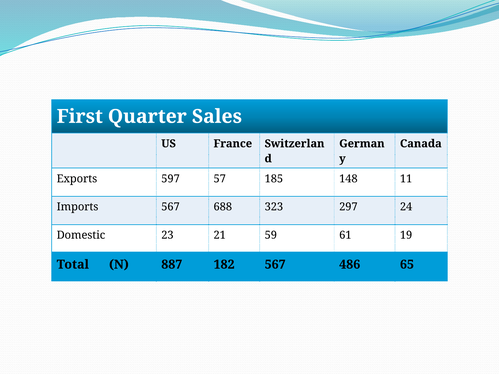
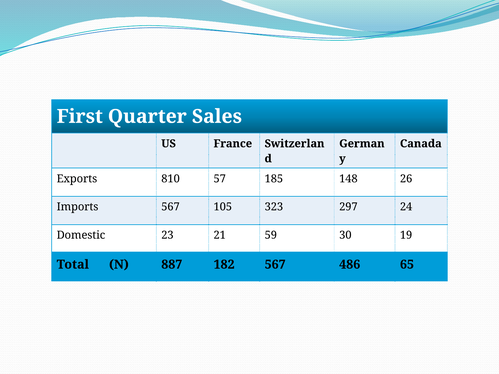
597: 597 -> 810 (171, 179)
11: 11 -> 26 (406, 179)
688: 688 -> 105 (223, 207)
61: 61 -> 30 (345, 235)
